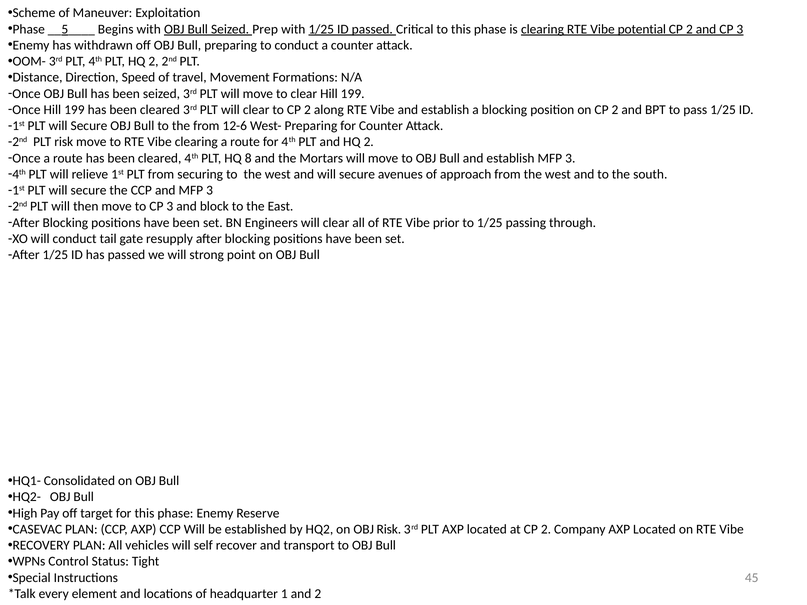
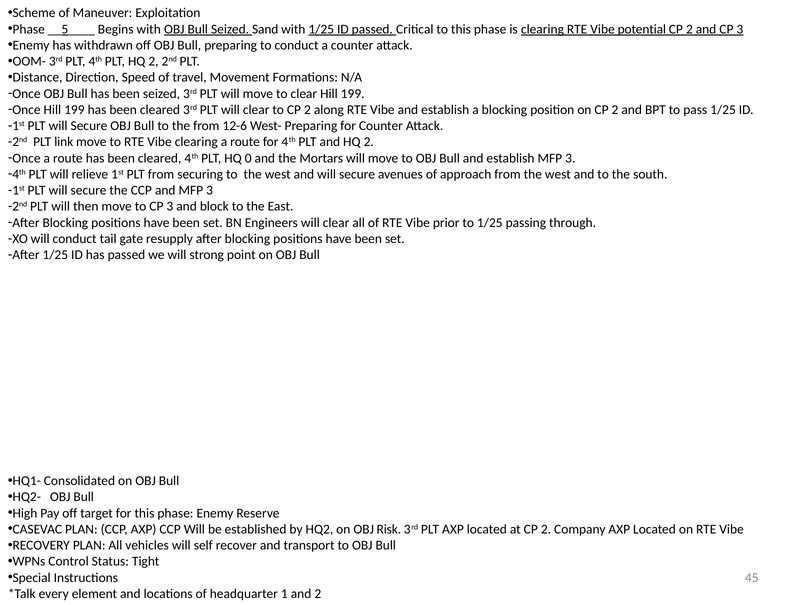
Prep: Prep -> Sand (265, 29)
PLT risk: risk -> link (64, 142)
8: 8 -> 0 (248, 158)
